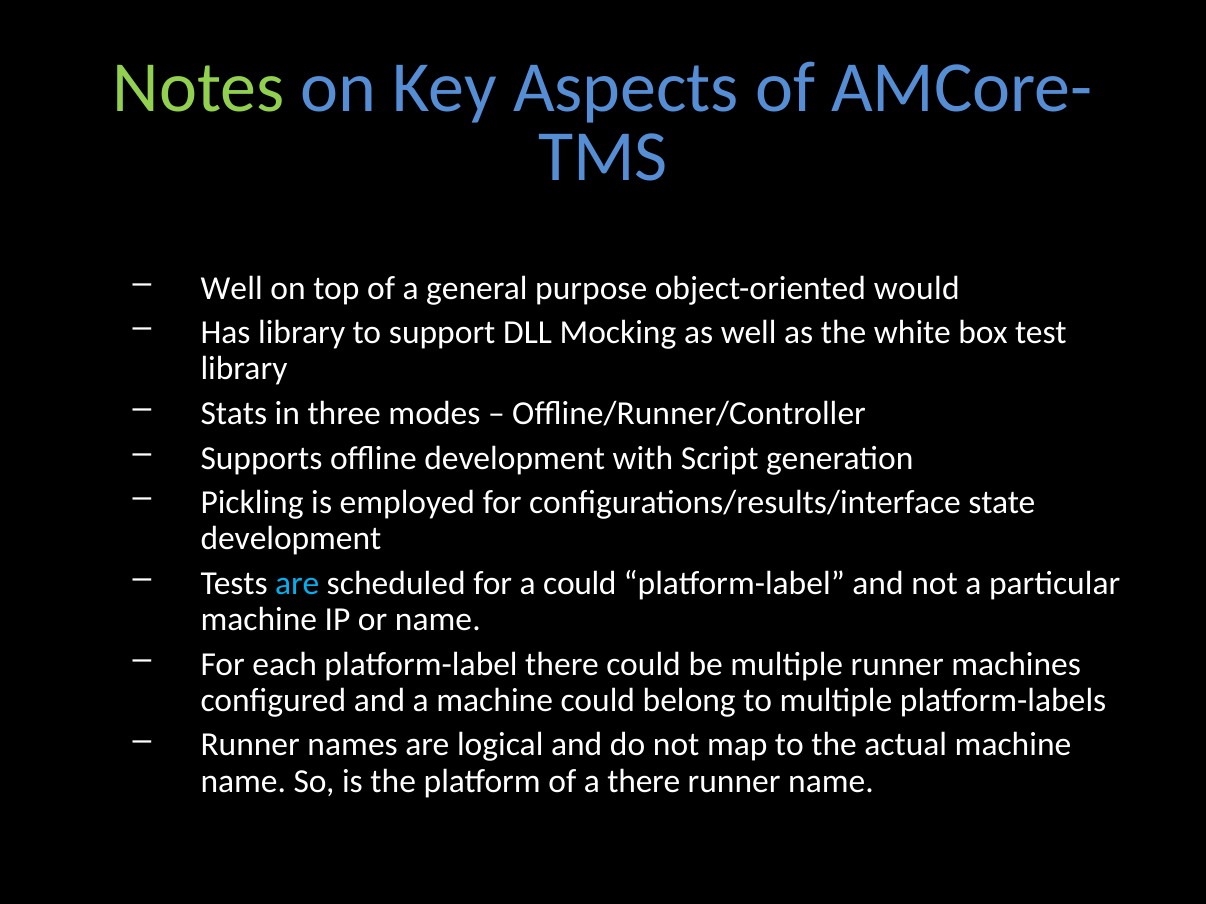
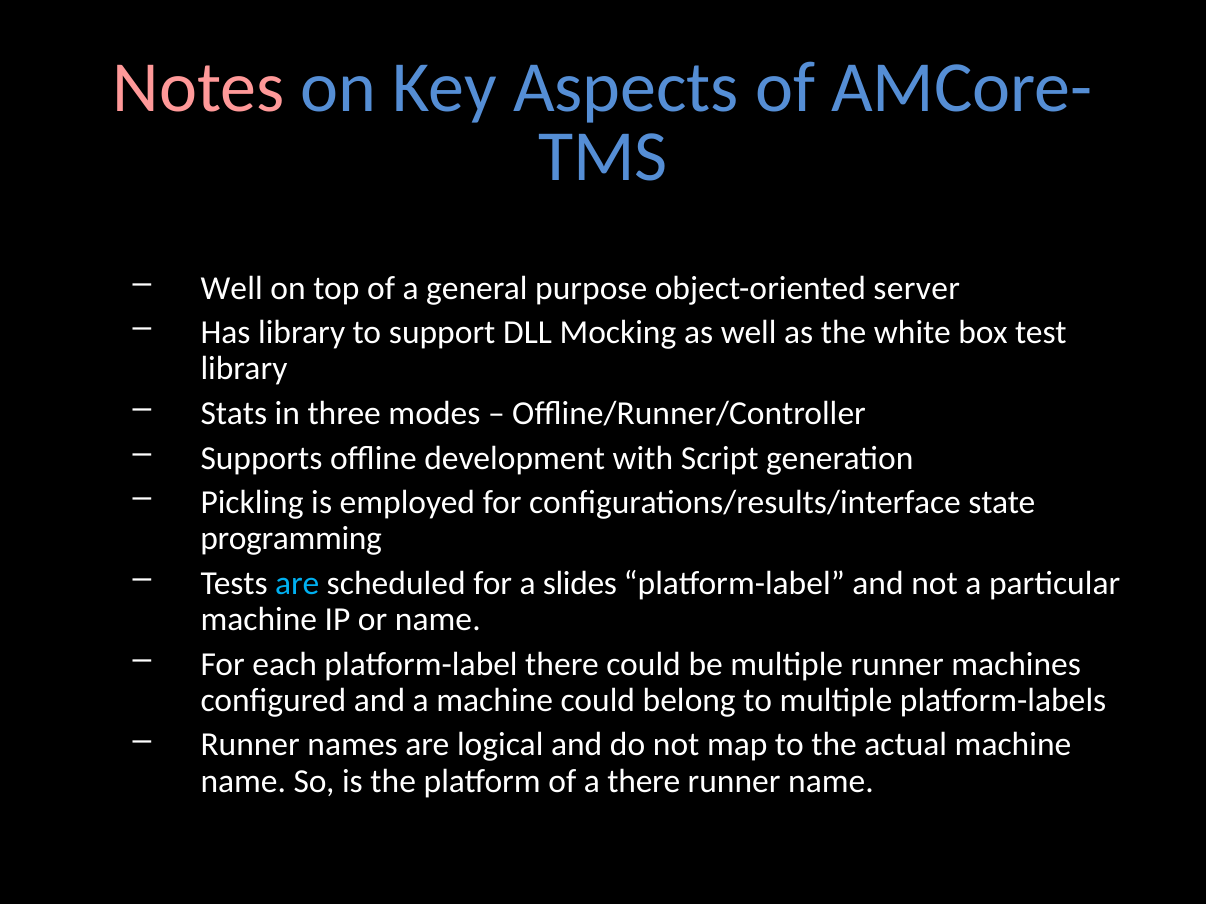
Notes colour: light green -> pink (199, 88)
would: would -> server (917, 288)
development: development -> programming (291, 539)
a could: could -> slides (580, 584)
